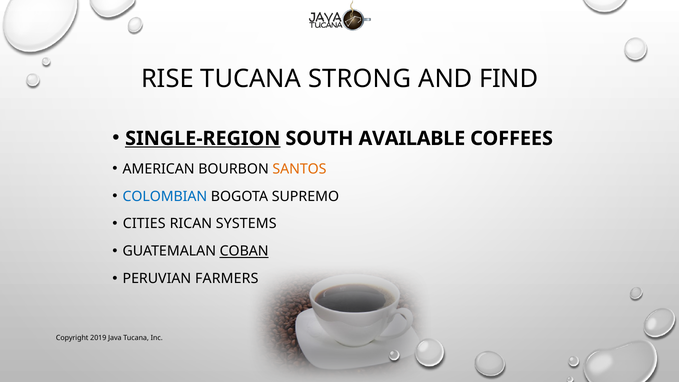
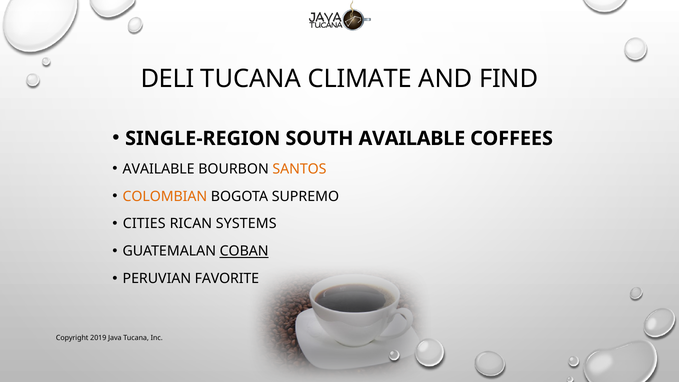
RISE: RISE -> DELI (168, 79)
STRONG: STRONG -> CLIMATE (360, 79)
SINGLE-REGION underline: present -> none (203, 138)
AMERICAN: AMERICAN -> AVAILABLE (159, 169)
COLOMBIAN colour: blue -> orange (165, 196)
FARMERS: FARMERS -> FAVORITE (227, 279)
